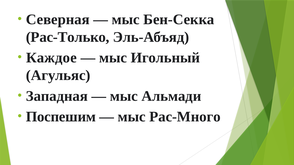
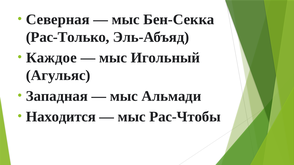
Поспешим: Поспешим -> Находится (61, 117)
Рас-Много: Рас-Много -> Рас-Чтобы (185, 117)
